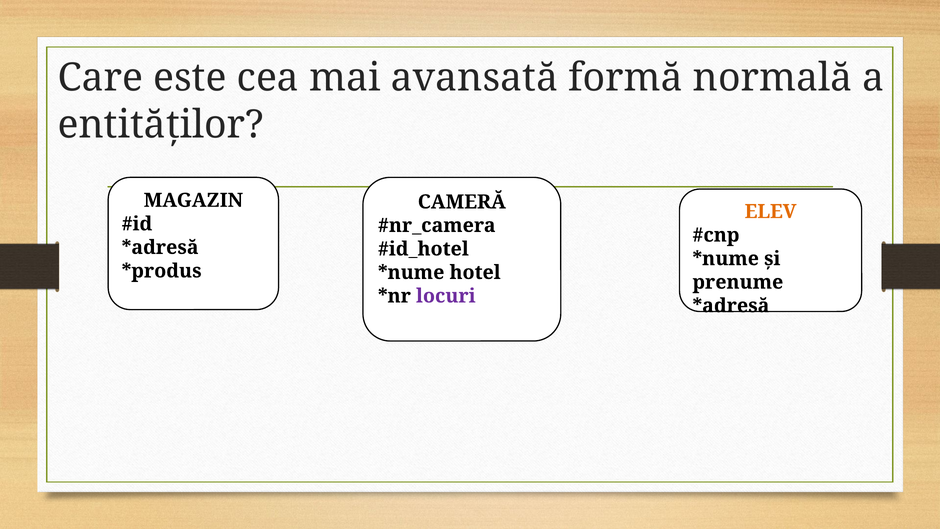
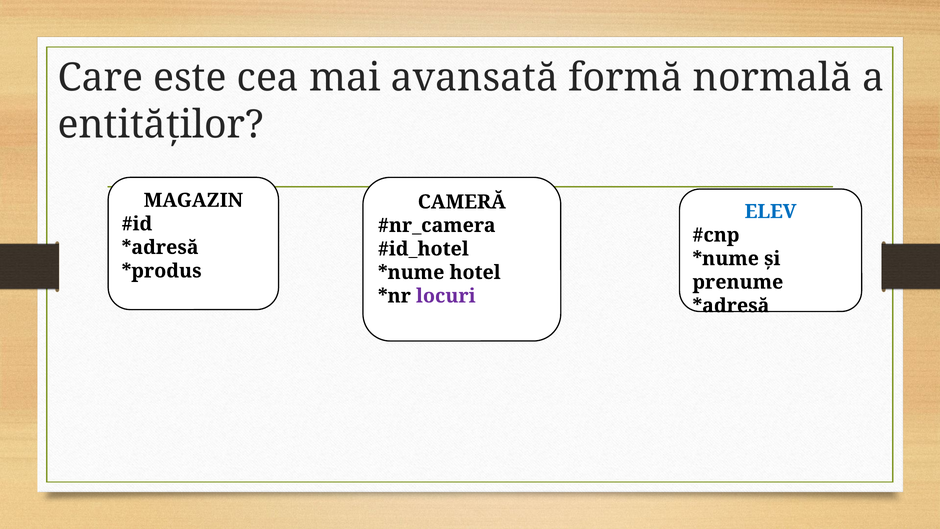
ELEV colour: orange -> blue (771, 212)
